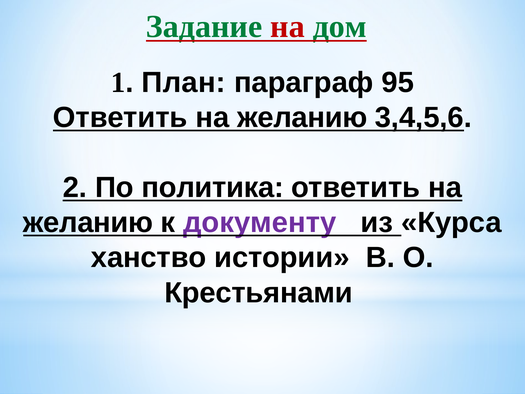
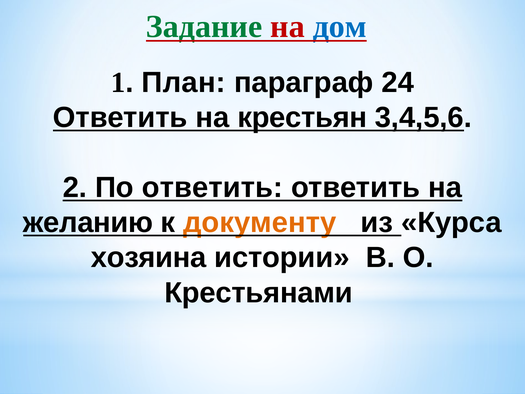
дом colour: green -> blue (340, 27)
95: 95 -> 24 (398, 83)
желанию: желанию -> крестьян (302, 118)
По политика: политика -> ответить (212, 188)
документу colour: purple -> orange (260, 223)
ханство: ханство -> хозяина (149, 258)
